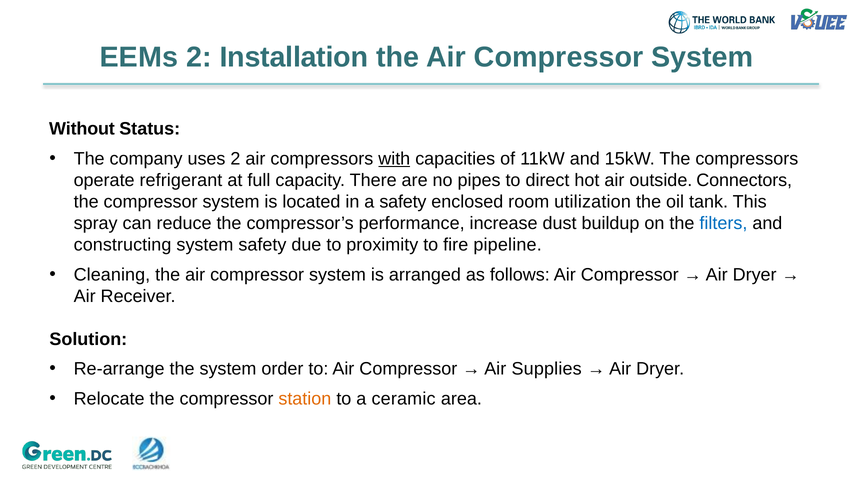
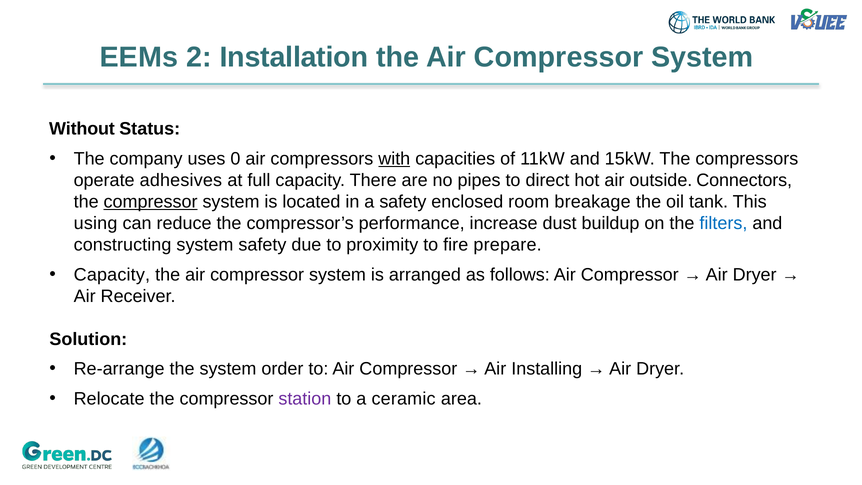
uses 2: 2 -> 0 (235, 159)
refrigerant: refrigerant -> adhesives (181, 180)
compressor underline: none -> present (151, 202)
utilization: utilization -> breakage (593, 202)
spray: spray -> using (96, 223)
pipeline: pipeline -> prepare (508, 245)
Cleaning: Cleaning -> Capacity (112, 275)
Supplies: Supplies -> Installing (547, 369)
station colour: orange -> purple (305, 399)
